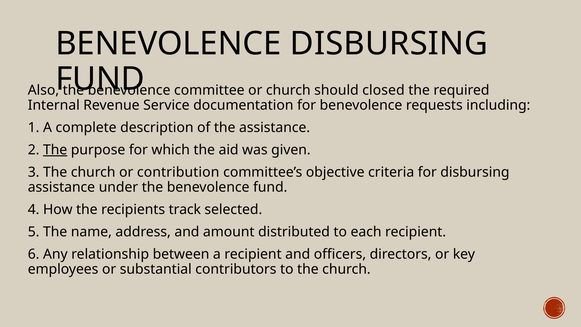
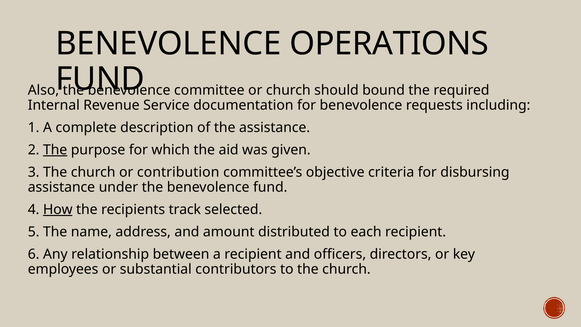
BENEVOLENCE DISBURSING: DISBURSING -> OPERATIONS (389, 44)
closed: closed -> bound (384, 90)
How underline: none -> present (58, 209)
